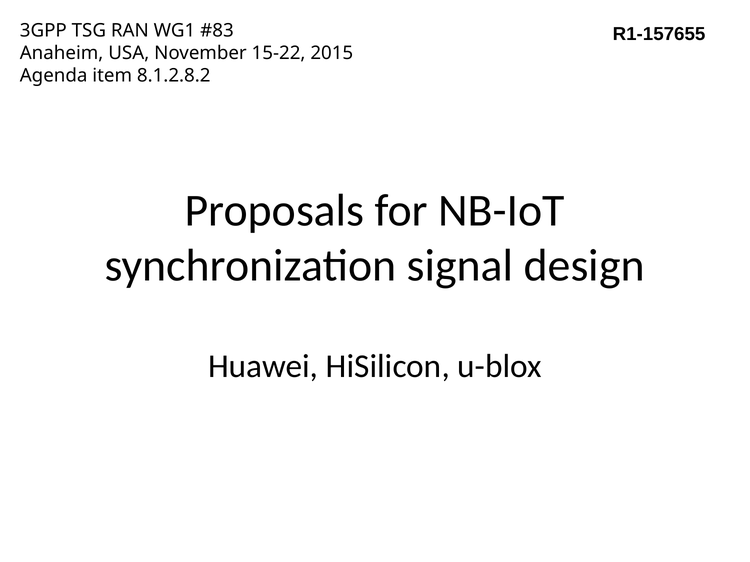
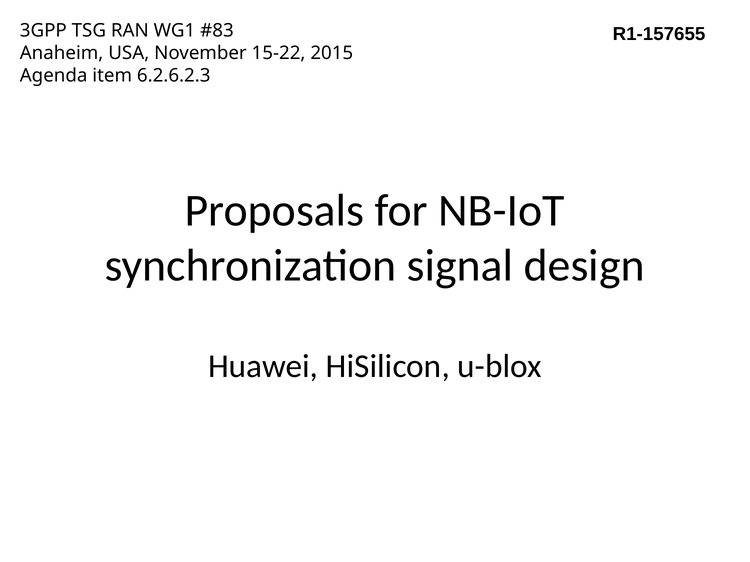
8.1.2.8.2: 8.1.2.8.2 -> 6.2.6.2.3 (174, 76)
